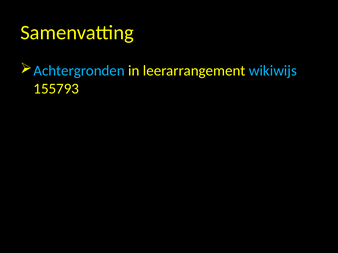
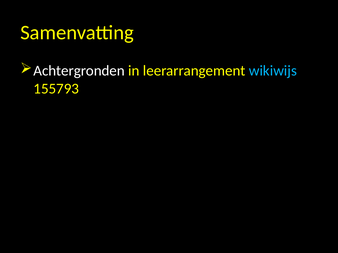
Achtergronden colour: light blue -> white (79, 71)
